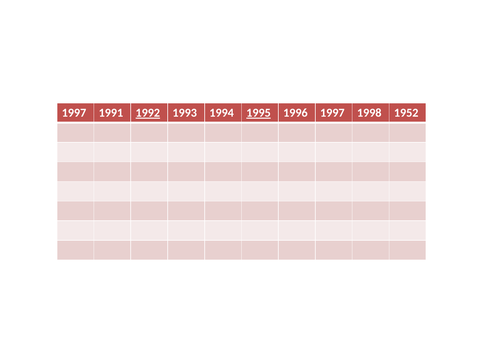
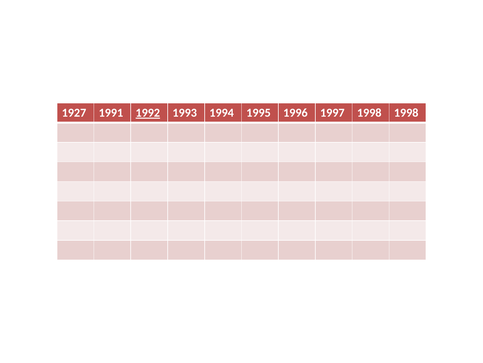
1997: 1997 -> 1927 (74, 113)
1995 underline: present -> none (259, 113)
1998 1952: 1952 -> 1998 (406, 113)
